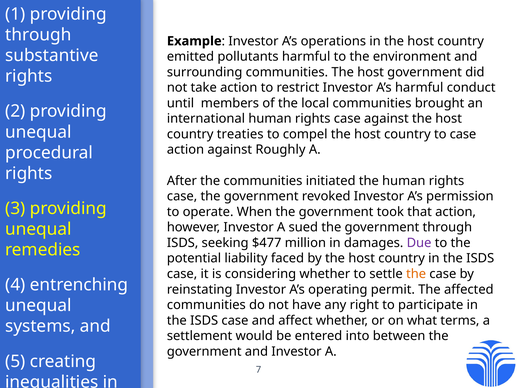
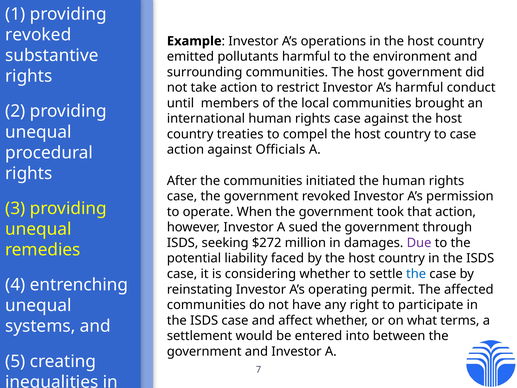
through: through -> revoked (38, 35)
Roughly: Roughly -> Officials (280, 150)
$477: $477 -> $272 (267, 243)
the colour: orange -> blue (416, 274)
